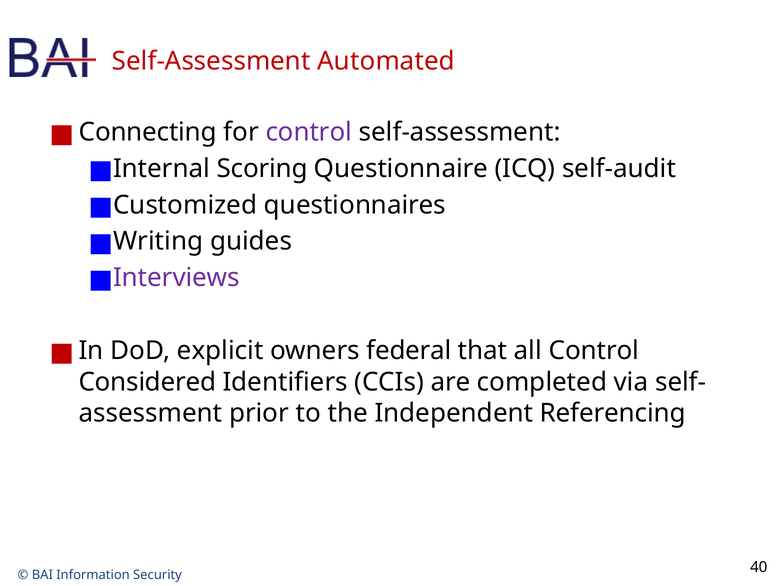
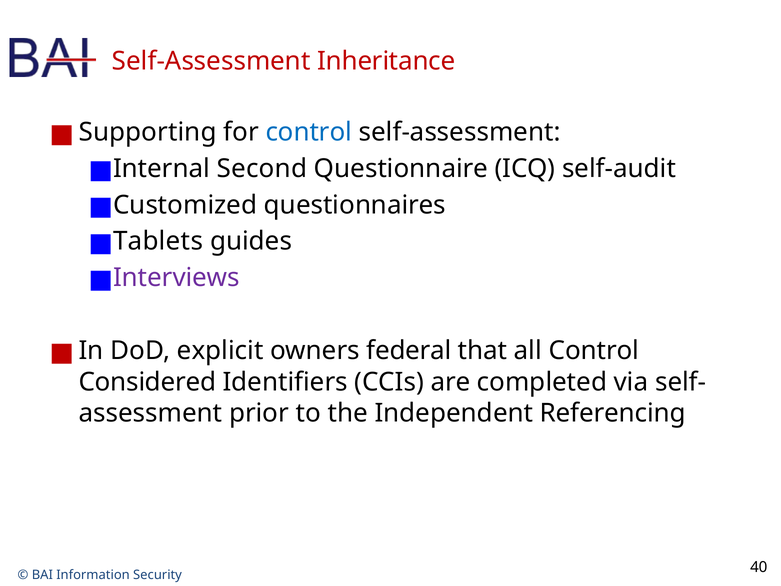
Automated: Automated -> Inheritance (386, 61)
Connecting: Connecting -> Supporting (148, 132)
control colour: purple -> blue (309, 132)
Scoring: Scoring -> Second (262, 168)
Writing: Writing -> Tablets (158, 241)
